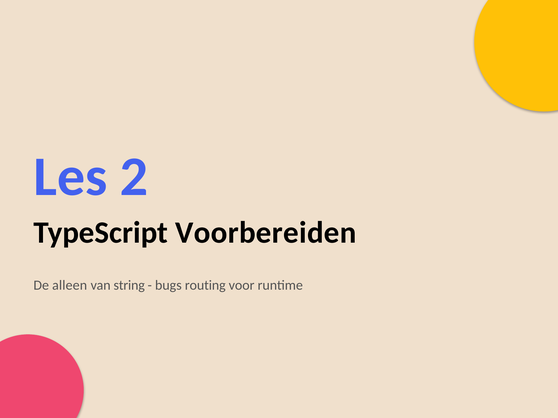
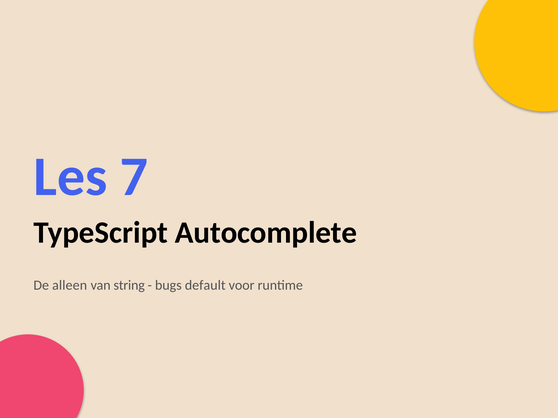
2: 2 -> 7 (134, 177)
Voorbereiden: Voorbereiden -> Autocomplete (266, 233)
routing: routing -> default (205, 286)
